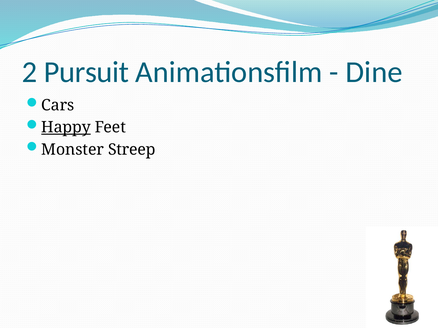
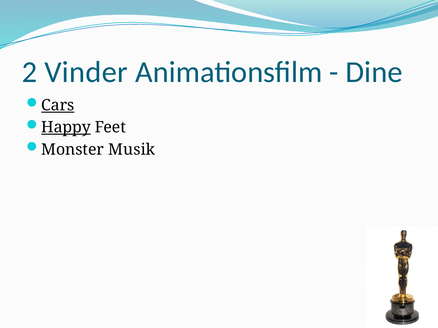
Pursuit: Pursuit -> Vinder (86, 72)
Cars underline: none -> present (58, 105)
Streep: Streep -> Musik (132, 150)
